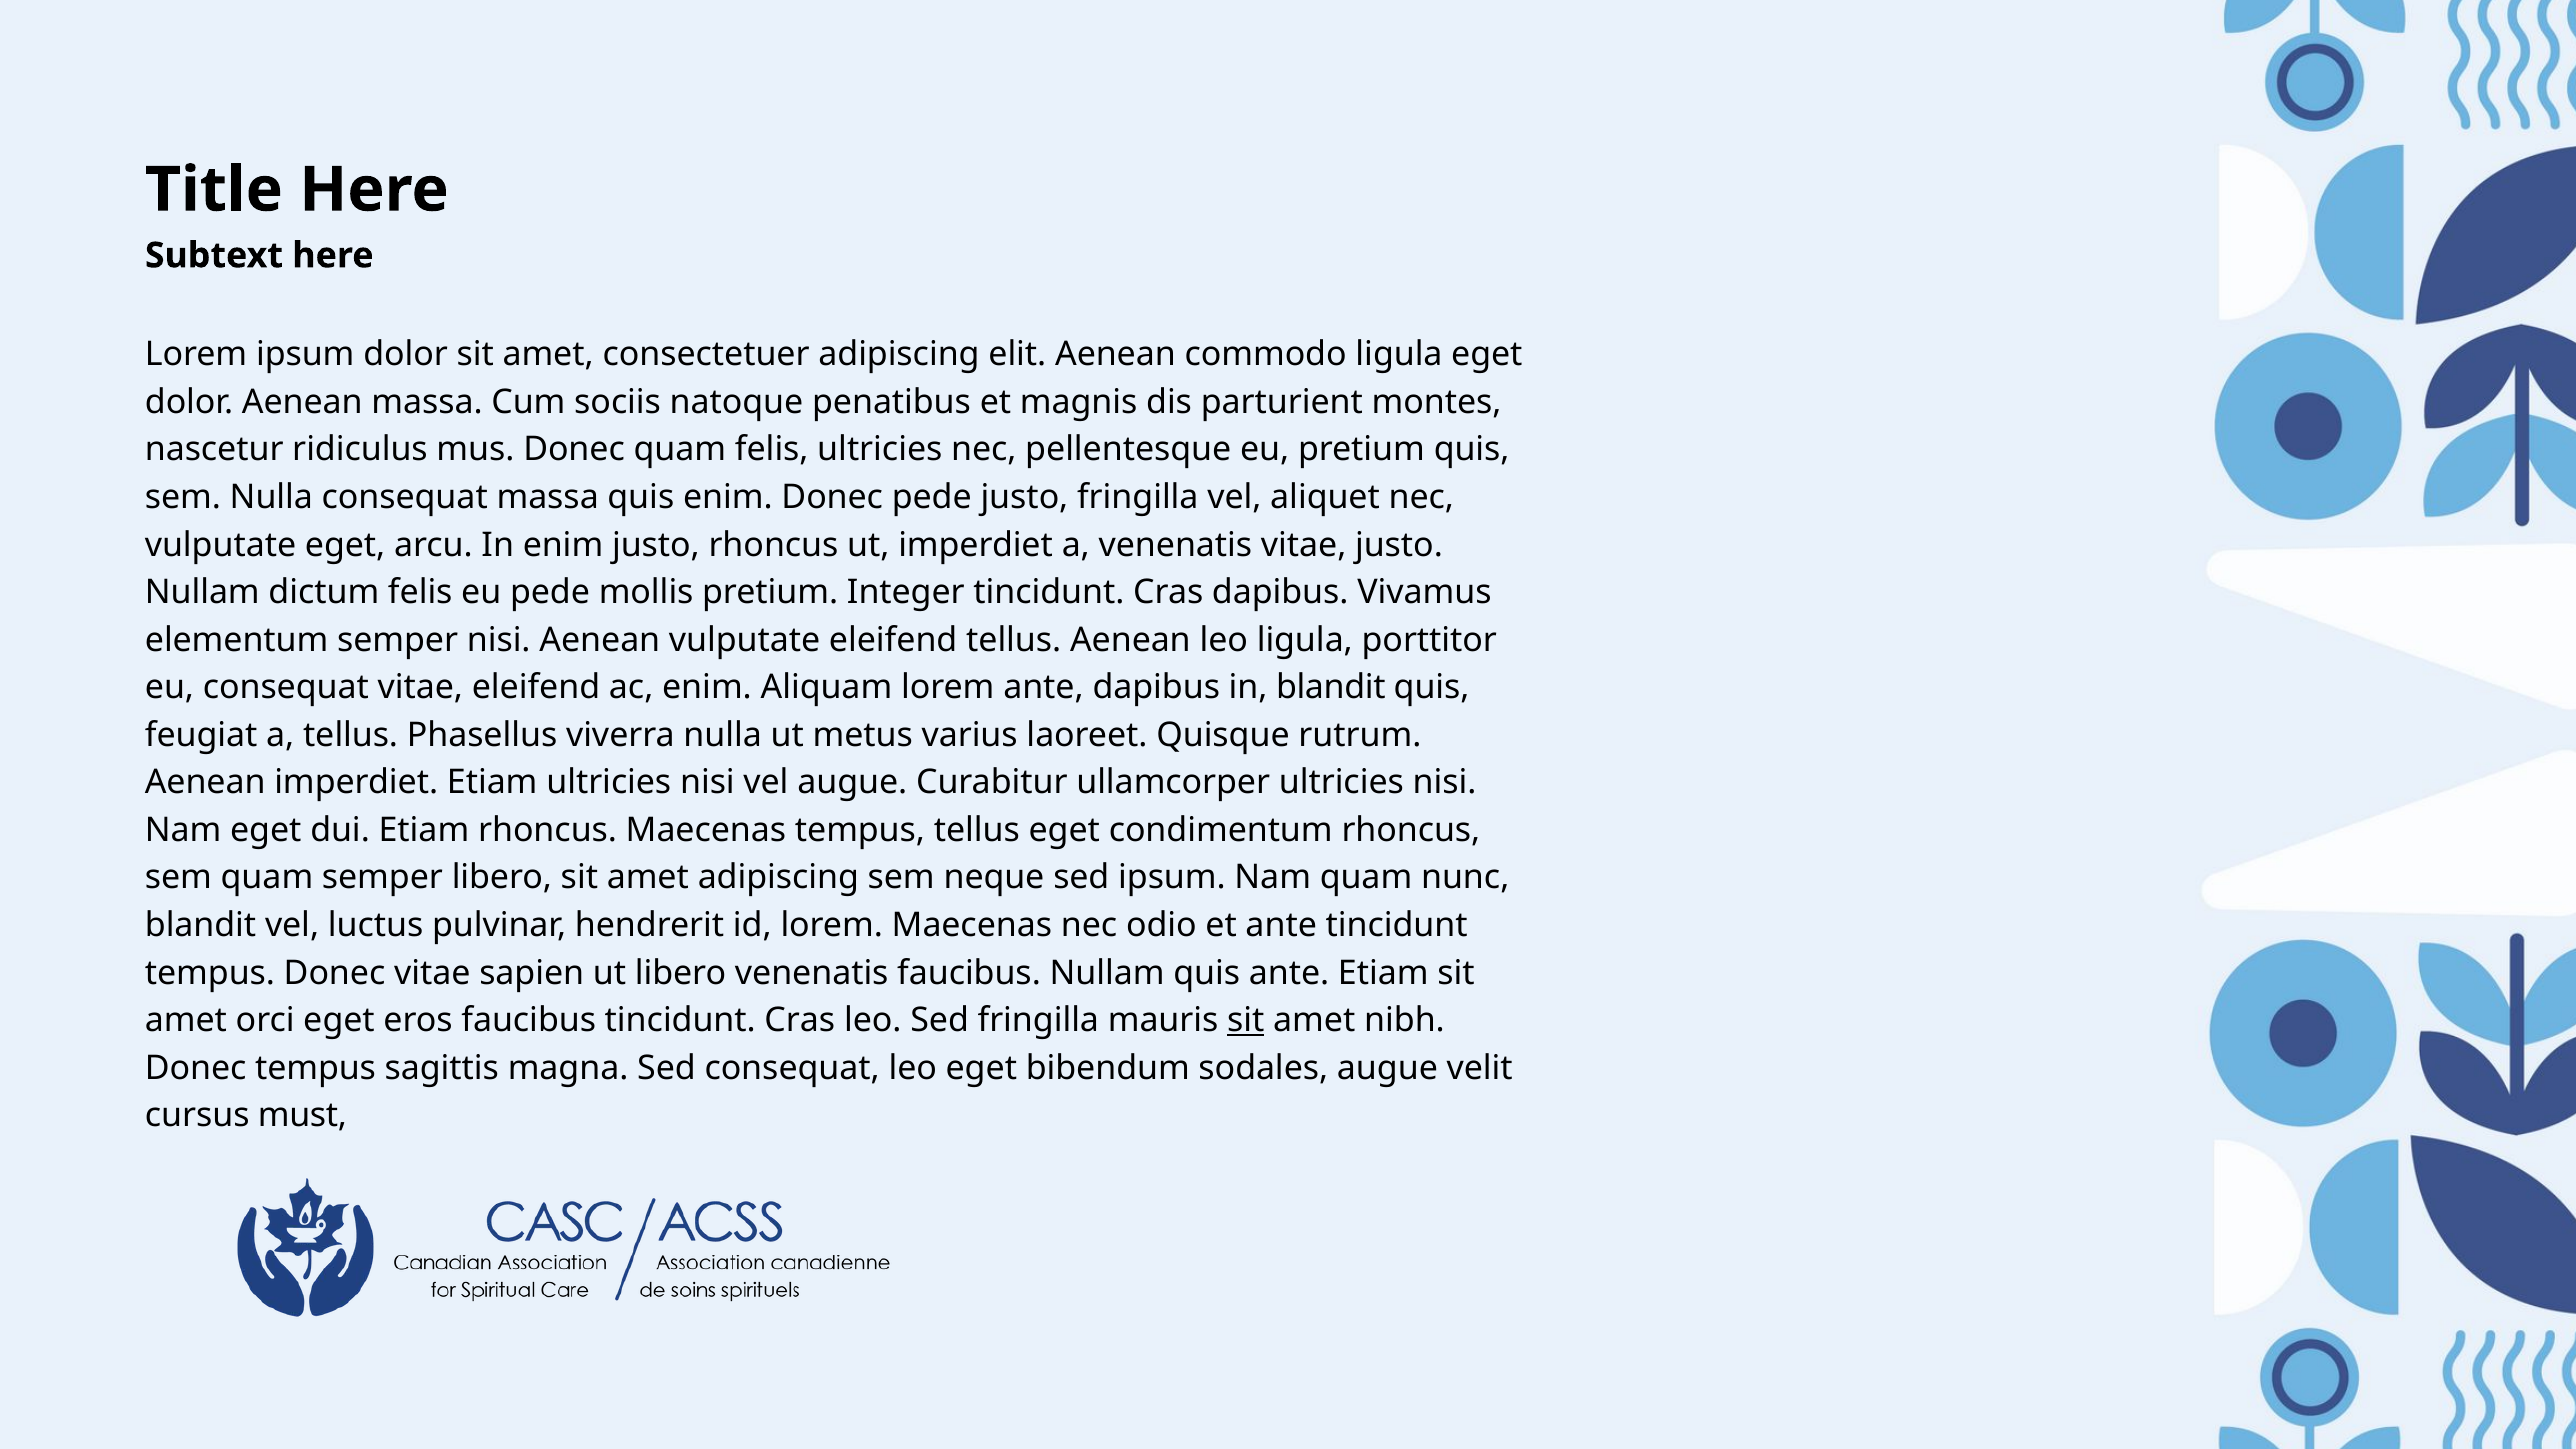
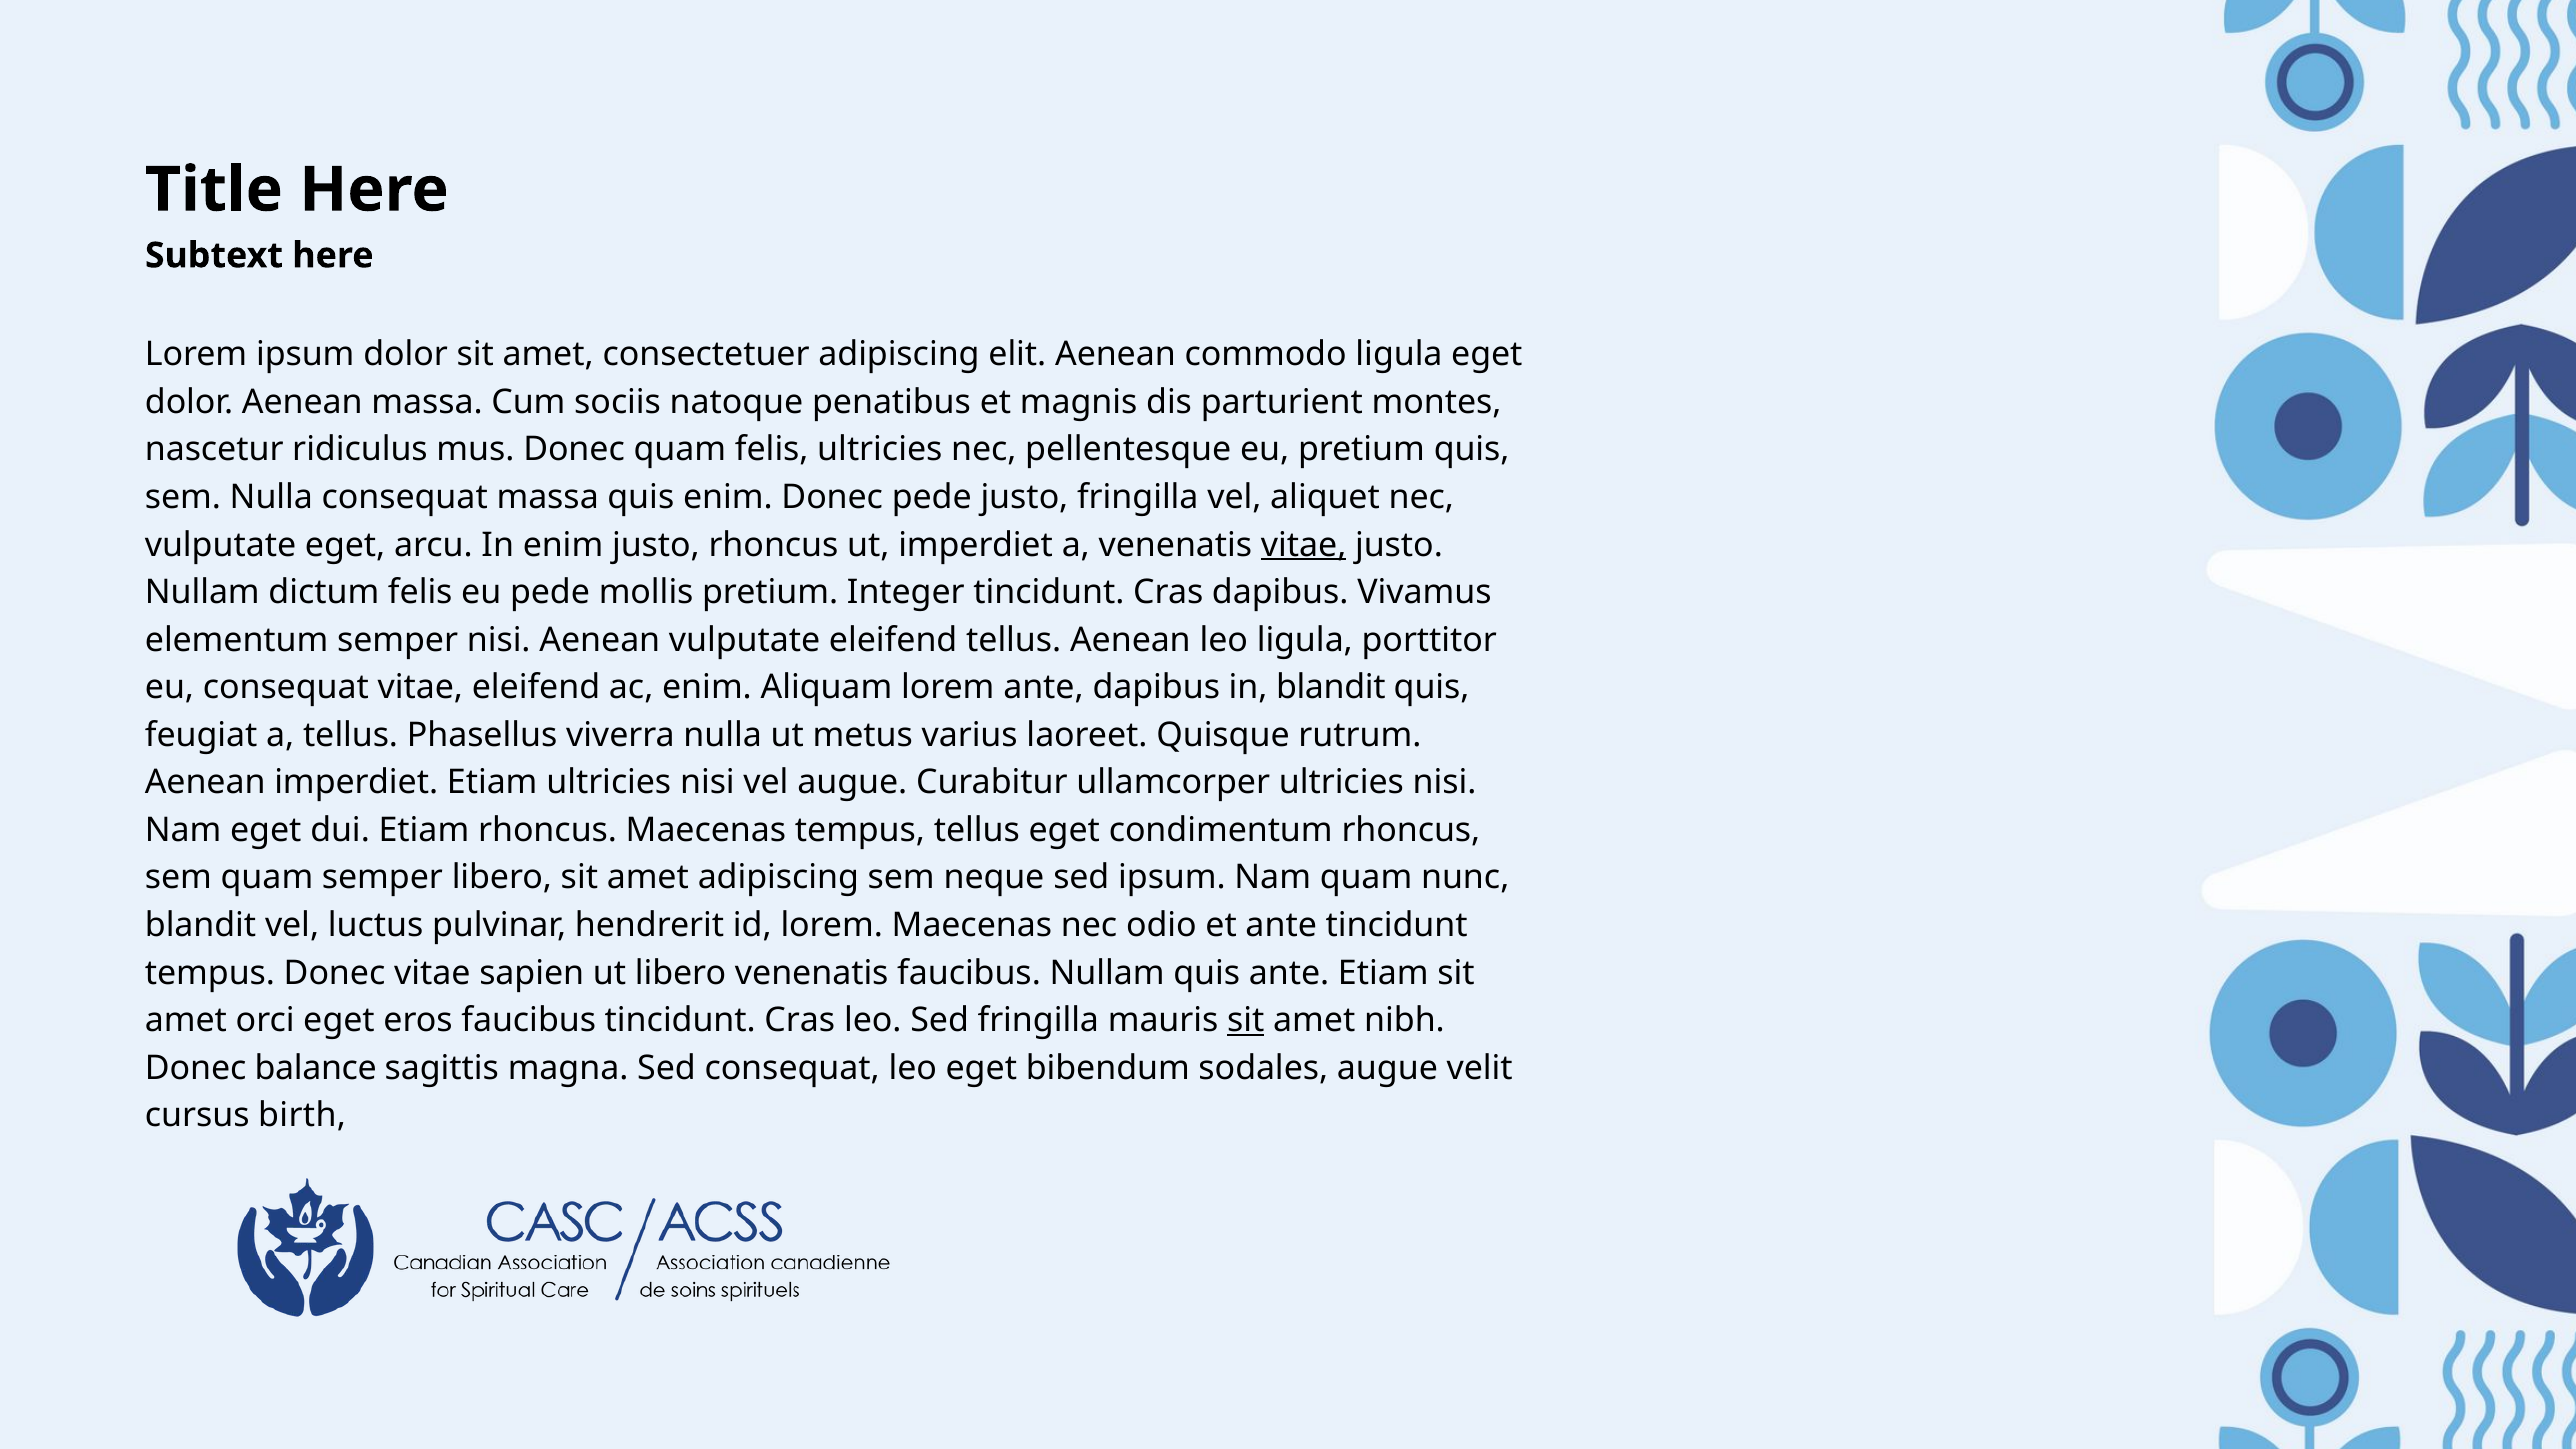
vitae underline: none -> present (1304, 545)
Donec tempus: tempus -> balance (316, 1068)
must: must -> birth (302, 1116)
